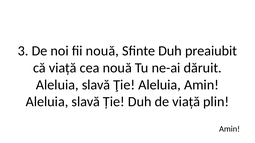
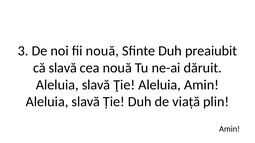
că viață: viață -> slavă (63, 68)
